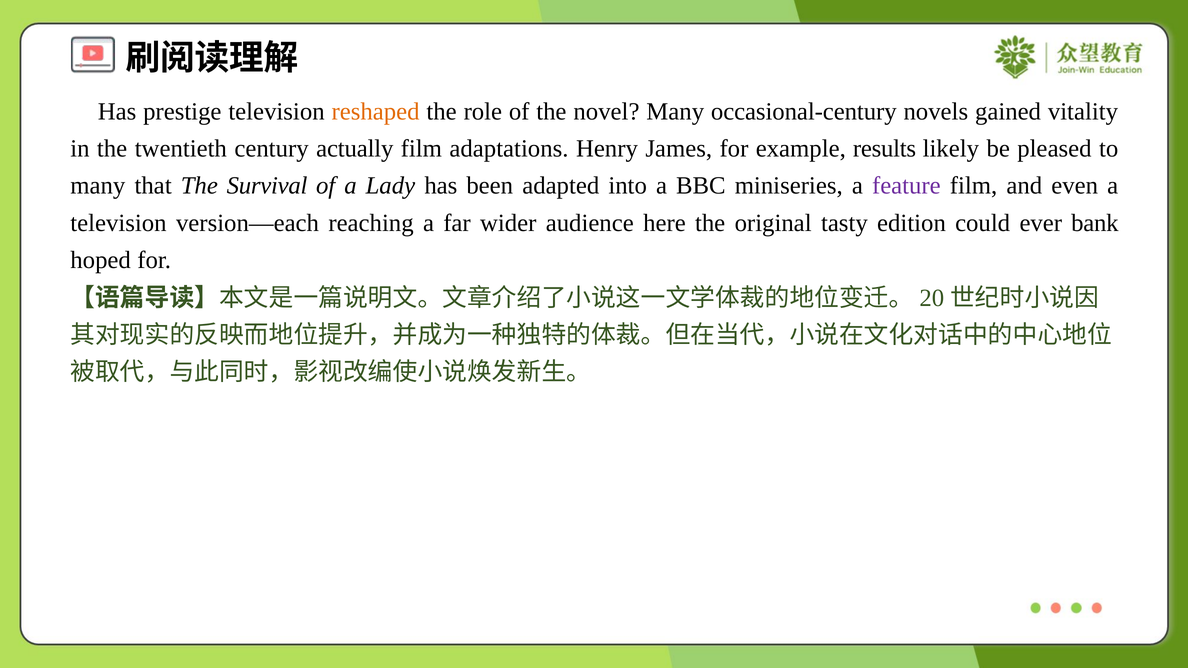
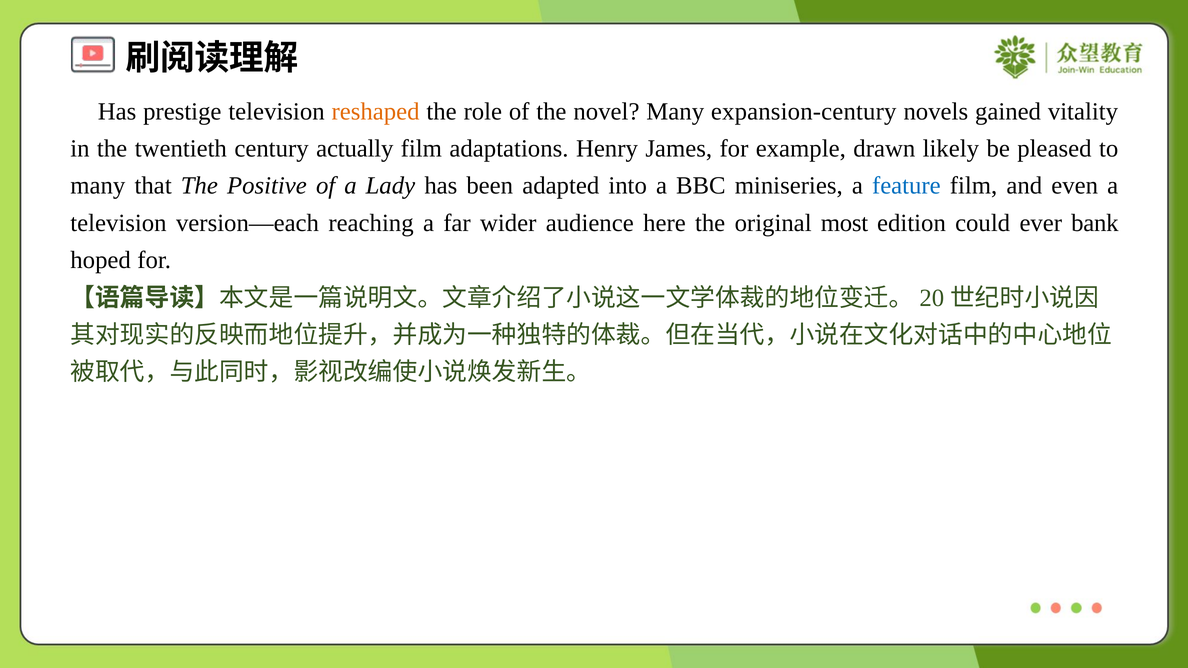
occasional-century: occasional-century -> expansion-century (804, 112)
results: results -> drawn (884, 149)
Survival: Survival -> Positive (267, 186)
feature colour: purple -> blue (906, 186)
tasty: tasty -> most (845, 223)
